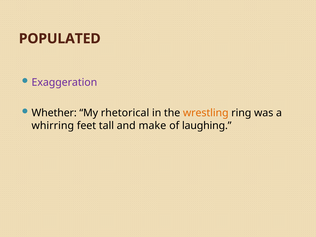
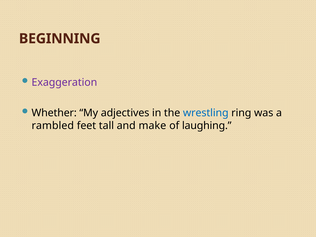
POPULATED: POPULATED -> BEGINNING (60, 39)
rhetorical: rhetorical -> adjectives (125, 113)
wrestling colour: orange -> blue (206, 113)
whirring: whirring -> rambled (53, 126)
